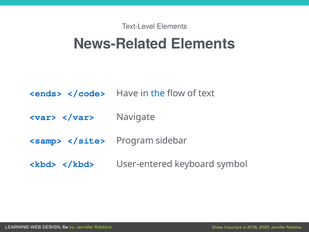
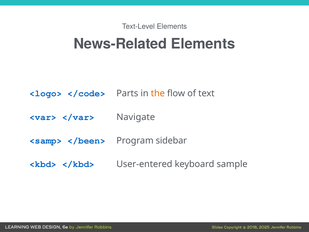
<ends>: <ends> -> <logo> (46, 93)
Have: Have -> Parts (127, 93)
the colour: blue -> orange (158, 93)
</site>: </site> -> </been> (87, 140)
symbol: symbol -> sample (232, 164)
